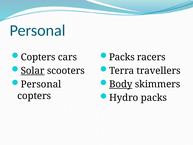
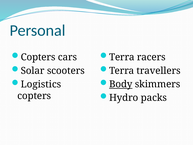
Packs: Packs -> Terra (122, 57)
Solar underline: present -> none (33, 71)
Personal: Personal -> Logistics (41, 84)
